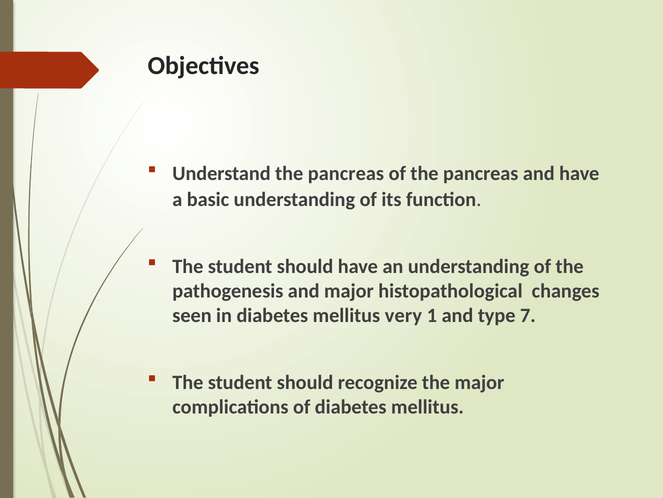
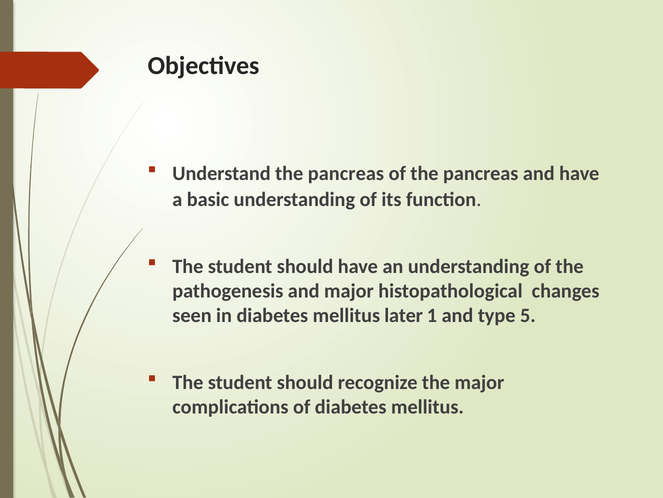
very: very -> later (404, 315)
7: 7 -> 5 (528, 315)
